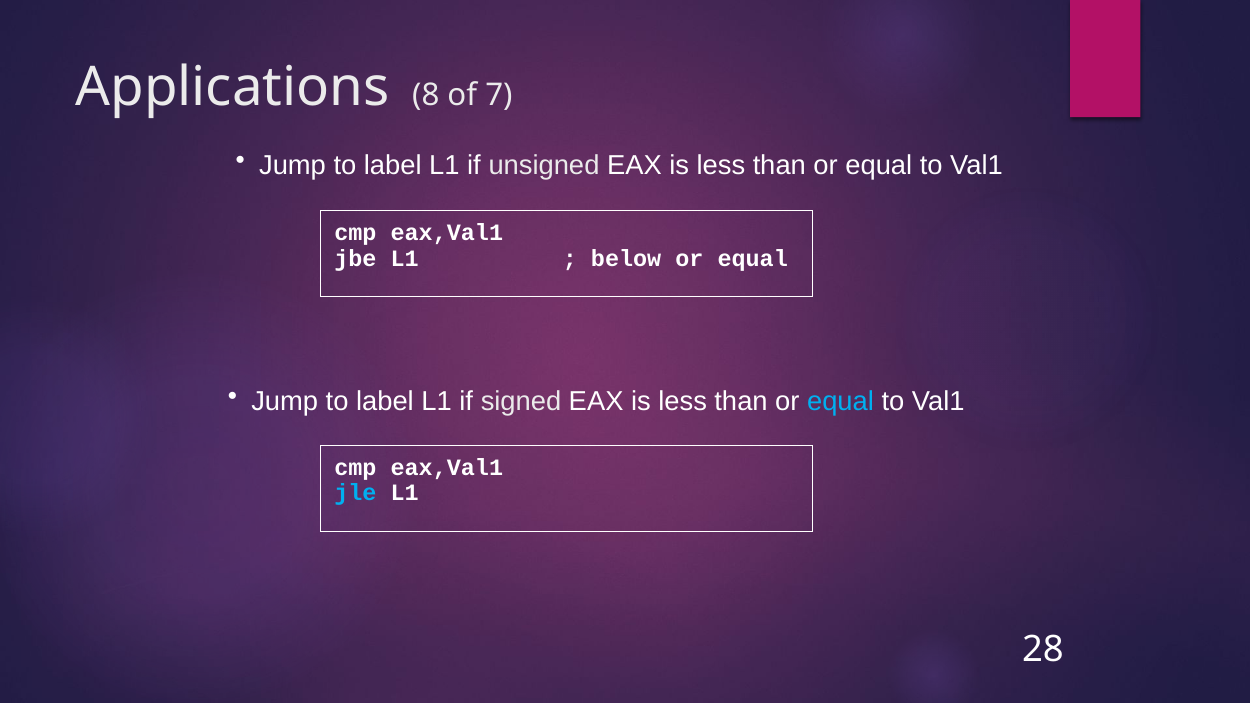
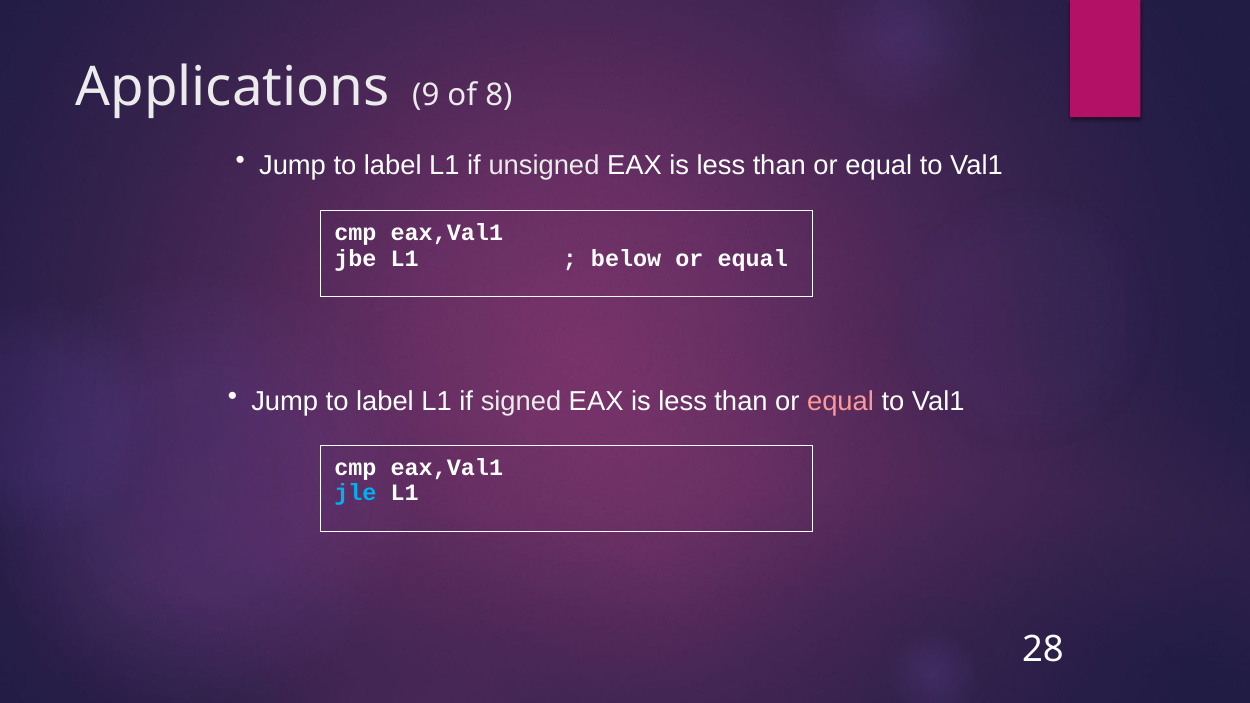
8: 8 -> 9 (426, 96)
7: 7 -> 8 (499, 96)
equal colour: light blue -> pink (841, 401)
